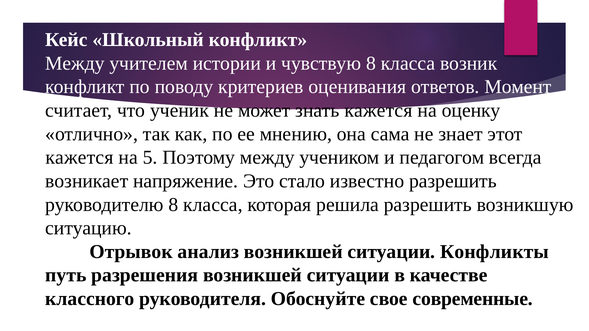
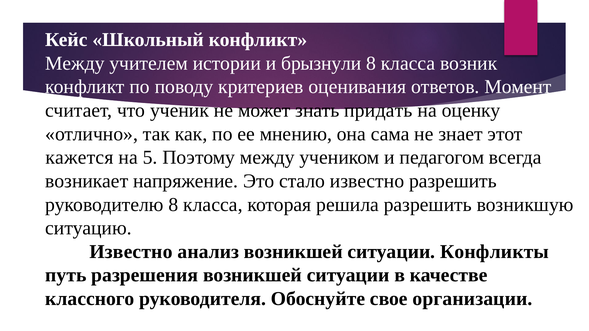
чувствую: чувствую -> брызнули (321, 63)
знать кажется: кажется -> придать (378, 110)
Отрывок: Отрывок -> Известно (131, 252)
современные: современные -> организации (473, 299)
